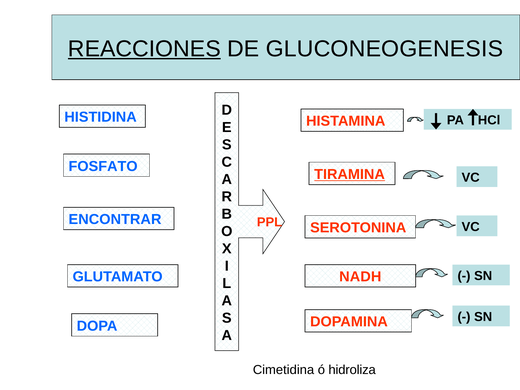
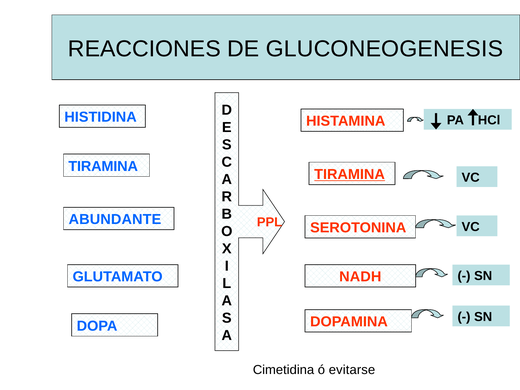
REACCIONES underline: present -> none (144, 49)
FOSFATO: FOSFATO -> TIRAMINA (103, 166)
ENCONTRAR: ENCONTRAR -> ABUNDANTE (115, 220)
hidroliza: hidroliza -> evitarse (352, 370)
